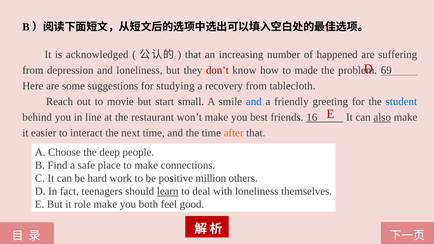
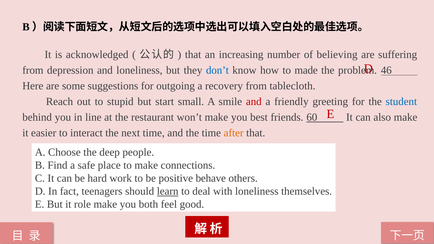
happened: happened -> believing (337, 55)
don’t colour: red -> blue (217, 70)
69: 69 -> 46 (386, 70)
studying: studying -> outgoing (176, 86)
movie: movie -> stupid (120, 102)
and colour: blue -> red (254, 102)
16: 16 -> 60 (312, 117)
also underline: present -> none (382, 117)
million: million -> behave (211, 178)
